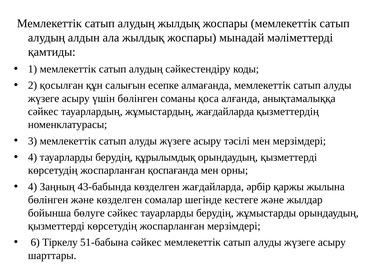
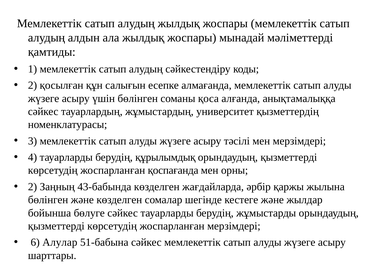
жұмыстардың жағдайларда: жағдайларда -> университет (225, 111)
4: 4 -> 2 (33, 187)
Тіркелу: Тіркелу -> Алулар (60, 242)
